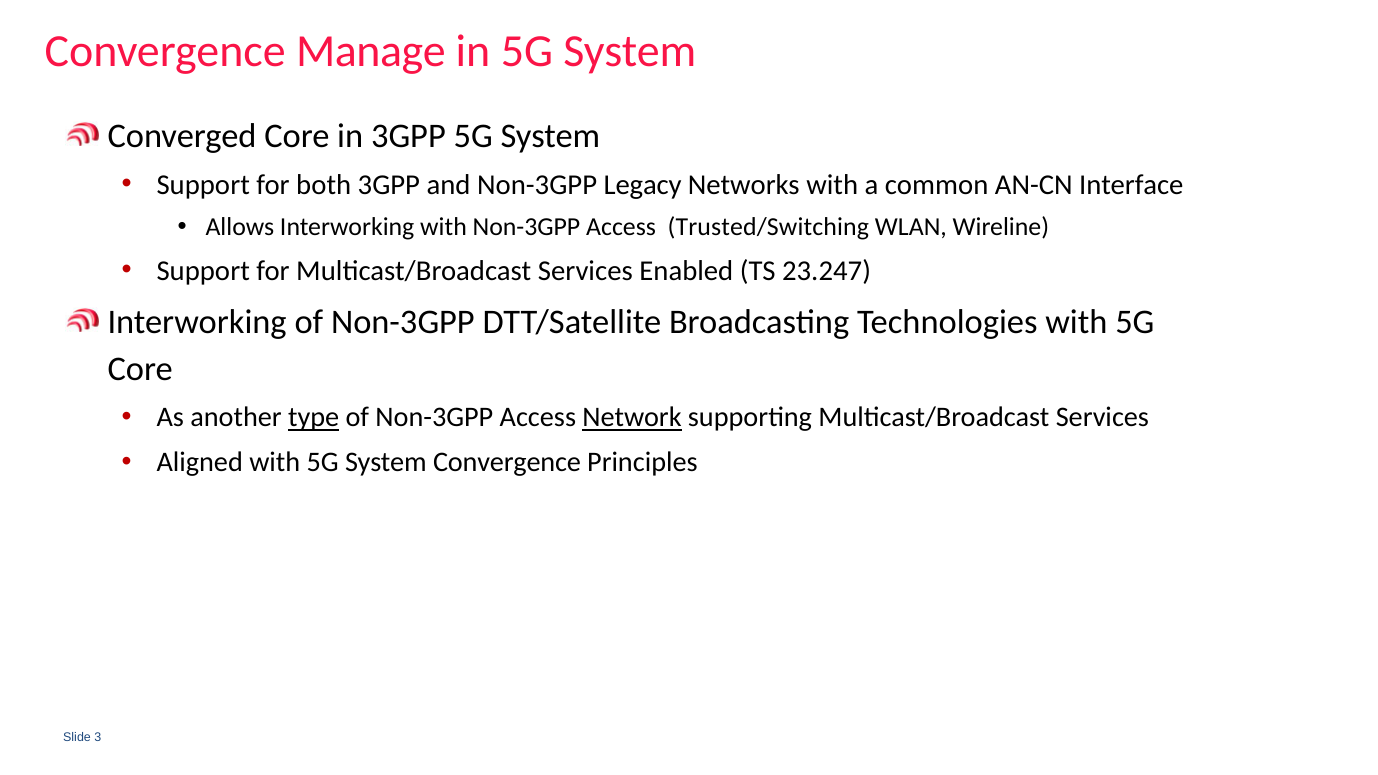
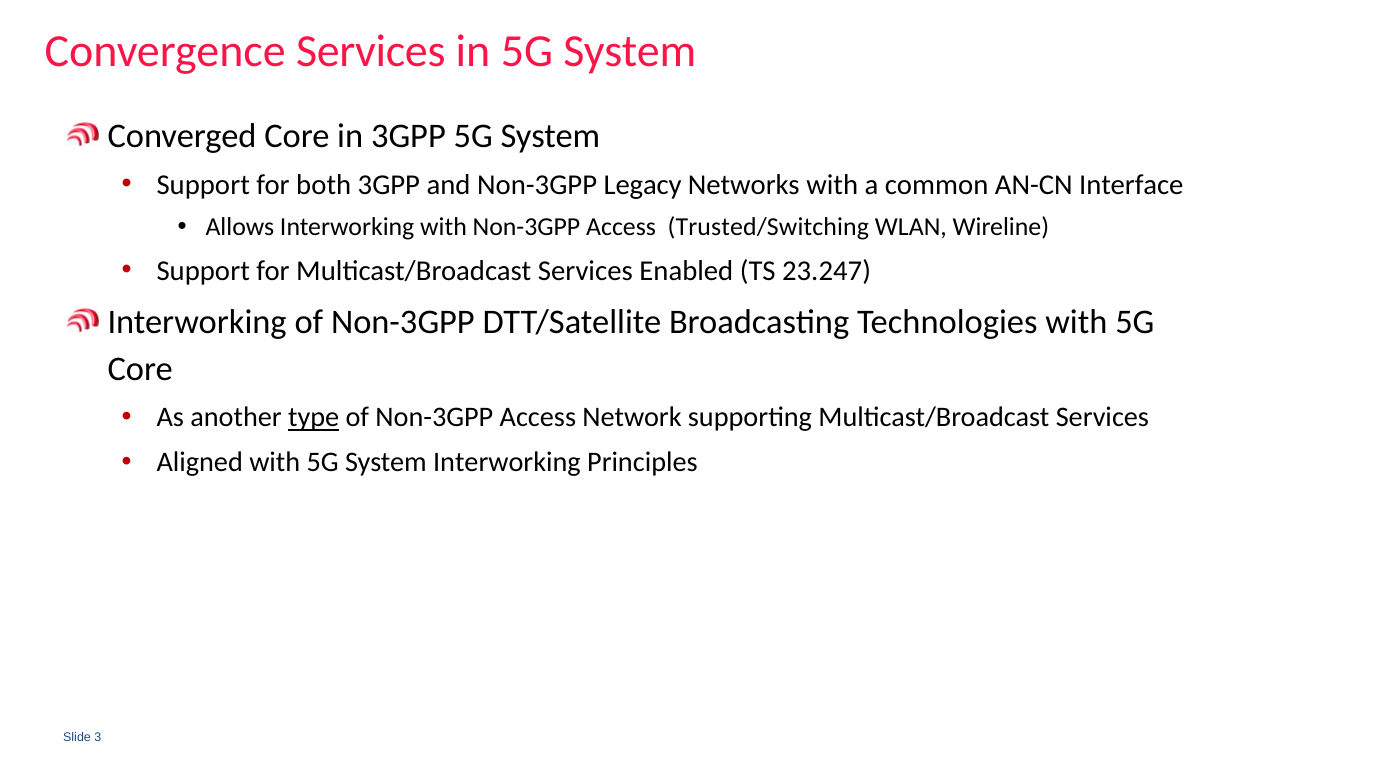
Convergence Manage: Manage -> Services (371, 51)
Network underline: present -> none (632, 418)
System Convergence: Convergence -> Interworking (507, 462)
